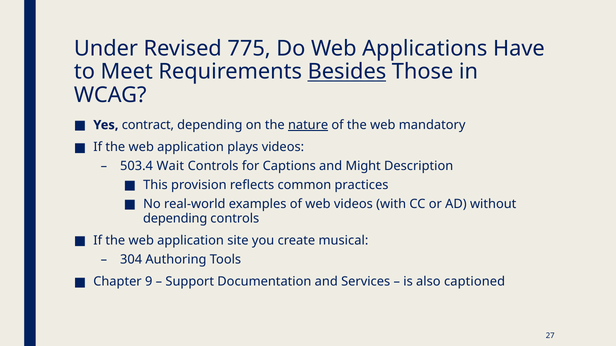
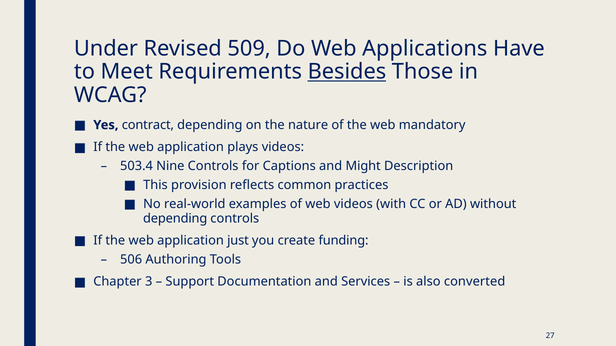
775: 775 -> 509 (249, 48)
nature underline: present -> none (308, 125)
Wait: Wait -> Nine (170, 166)
site: site -> just (238, 241)
musical: musical -> funding (344, 241)
304: 304 -> 506 (131, 260)
9: 9 -> 3 (149, 282)
captioned: captioned -> converted (475, 282)
